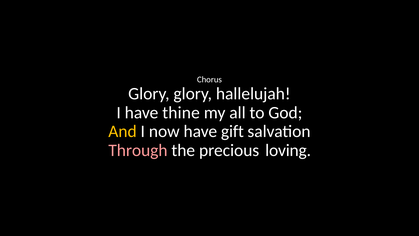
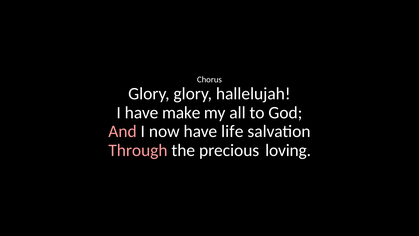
thine: thine -> make (181, 112)
And colour: yellow -> pink (122, 131)
gift: gift -> life (232, 131)
